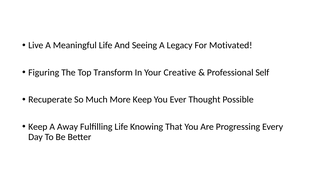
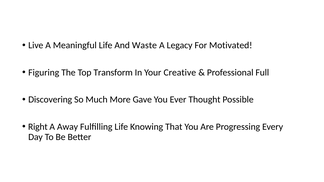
Seeing: Seeing -> Waste (144, 45)
Self: Self -> Full (262, 73)
Recuperate: Recuperate -> Discovering (50, 100)
More Keep: Keep -> Gave (142, 100)
Keep: Keep -> Right (38, 127)
